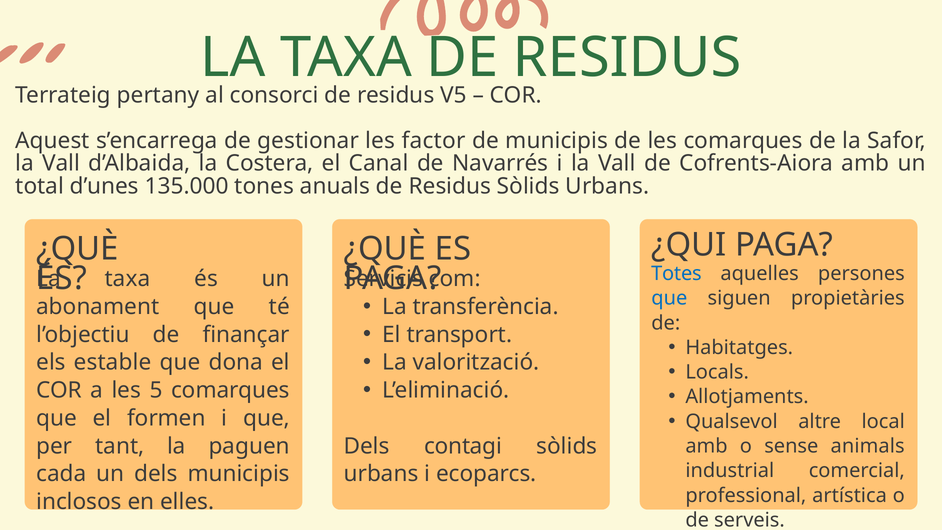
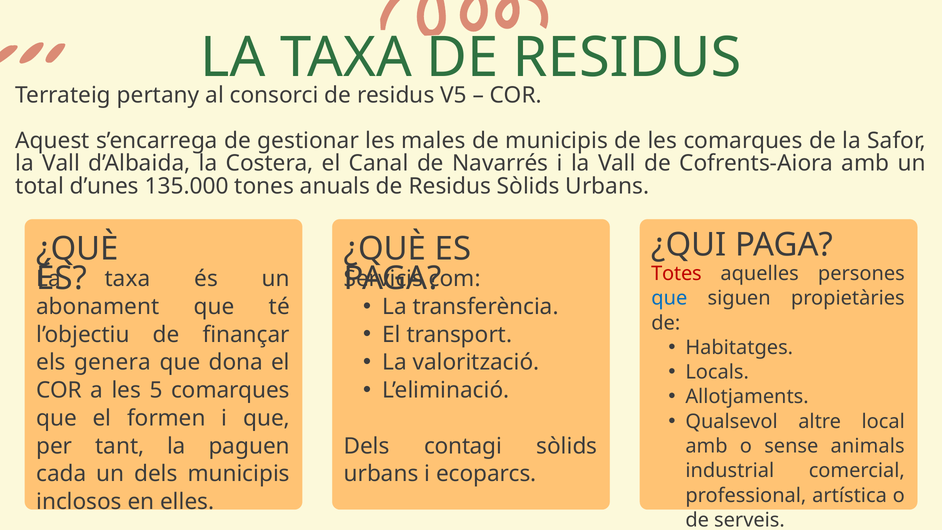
factor: factor -> males (434, 141)
Totes colour: blue -> red (676, 274)
estable: estable -> genera (113, 362)
